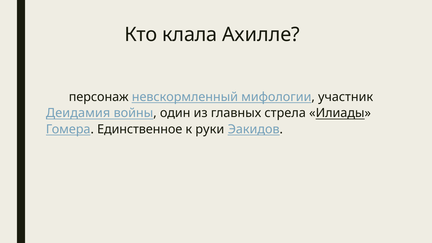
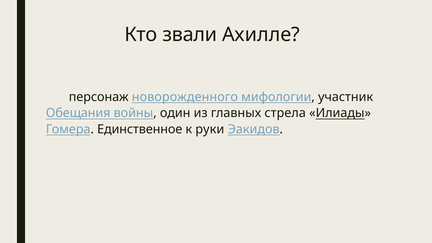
клала: клала -> звали (190, 35)
невскормленный: невскормленный -> новорожденного (185, 97)
Деидамия: Деидамия -> Обещания (78, 113)
